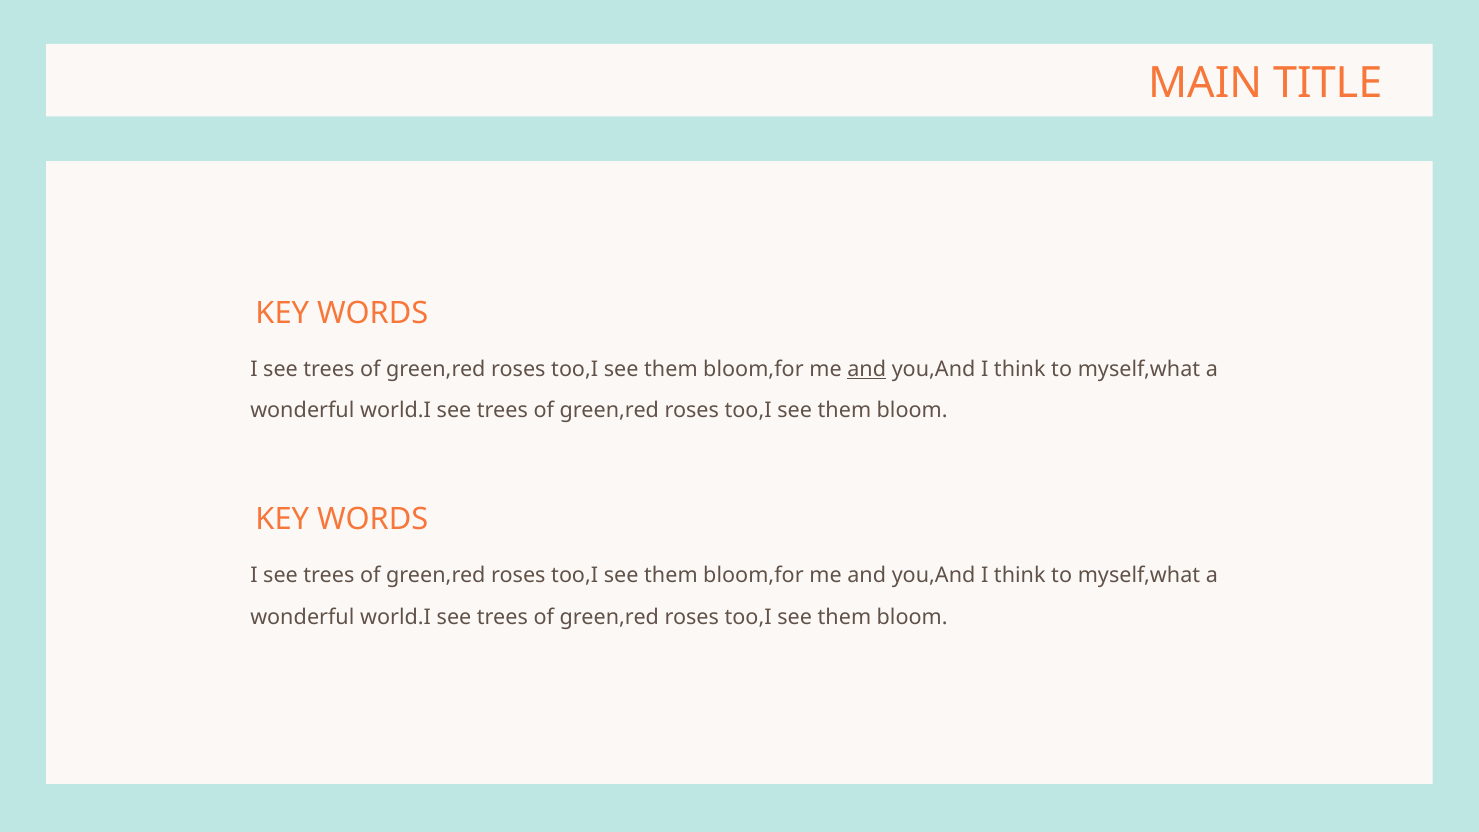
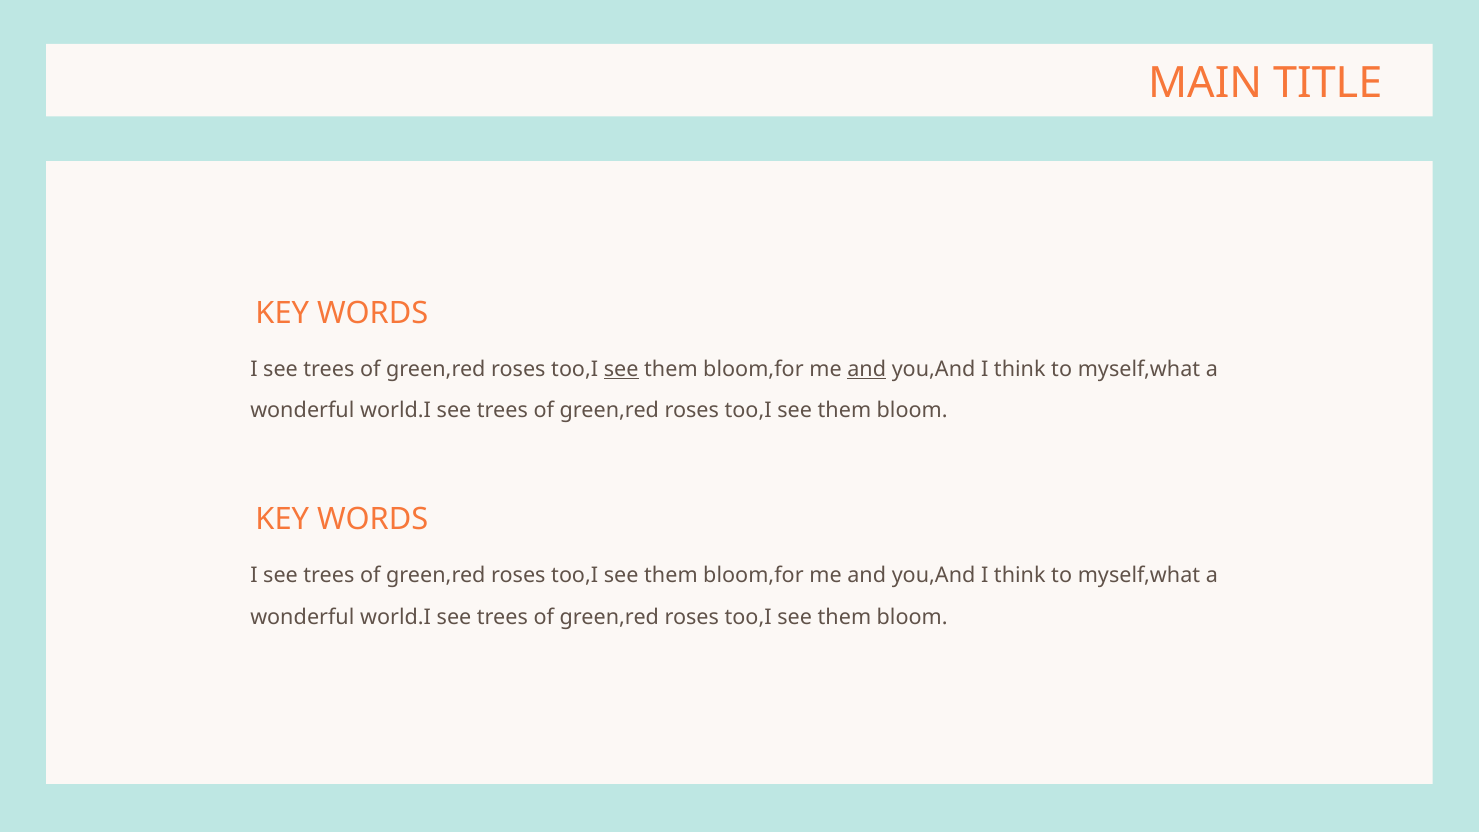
see underline: none -> present (621, 369)
